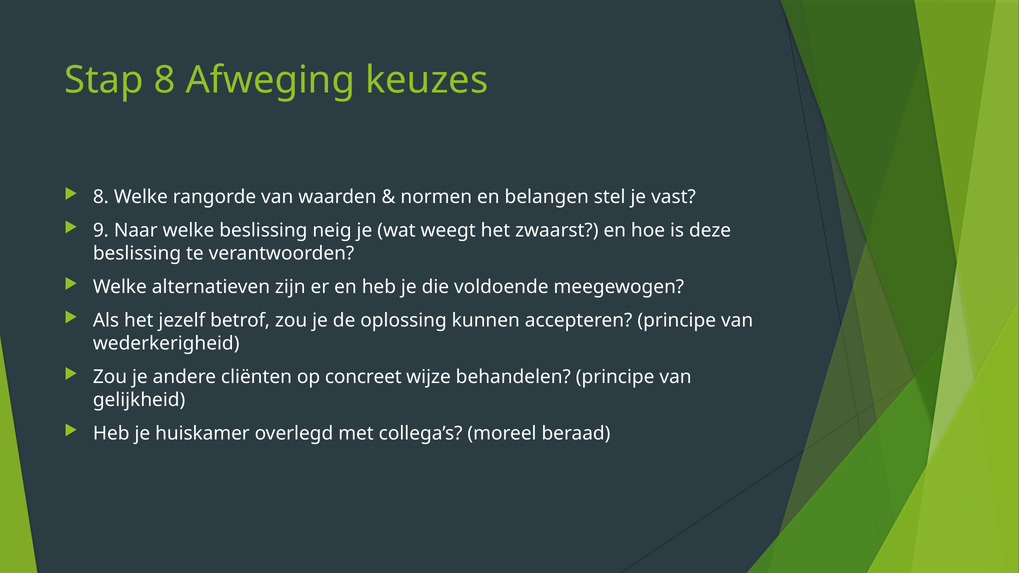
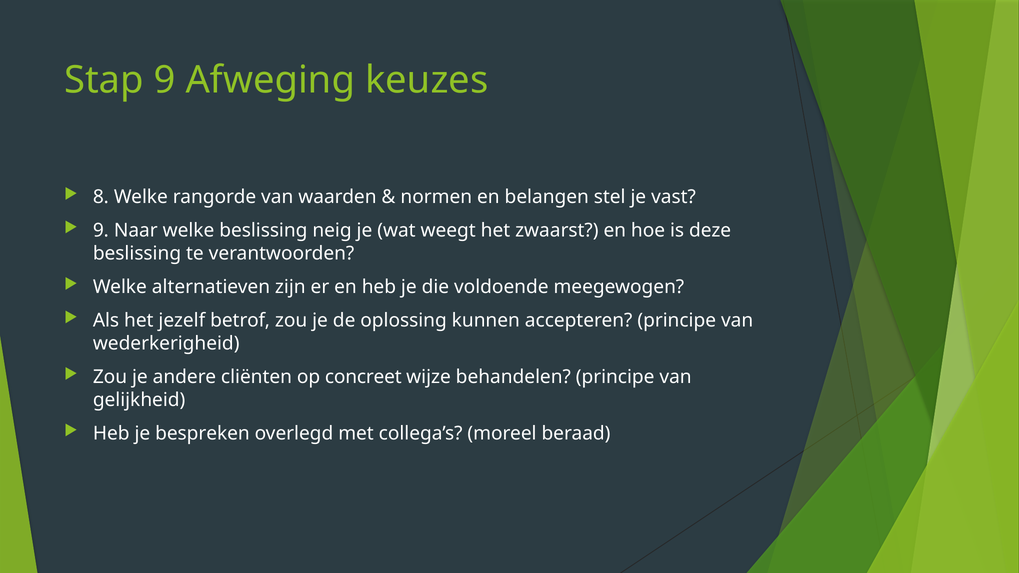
Stap 8: 8 -> 9 (165, 80)
huiskamer: huiskamer -> bespreken (202, 434)
